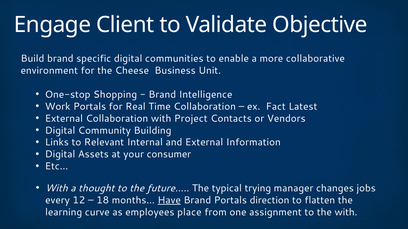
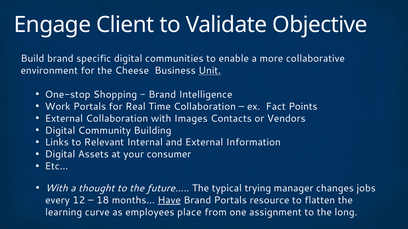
Unit underline: none -> present (210, 71)
Latest: Latest -> Points (303, 107)
Project: Project -> Images (191, 119)
direction: direction -> resource (270, 201)
the with: with -> long (346, 213)
